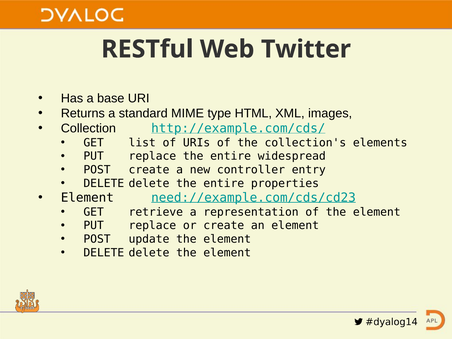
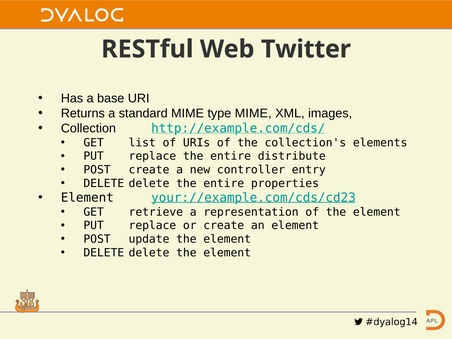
type HTML: HTML -> MIME (253, 113)
widespread: widespread -> distribute (292, 156)
need://example.com/cds/cd23: need://example.com/cds/cd23 -> your://example.com/cds/cd23 (254, 198)
